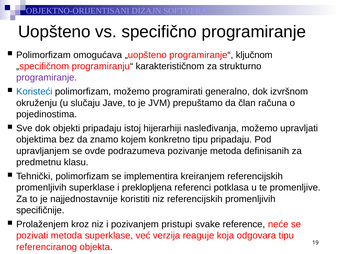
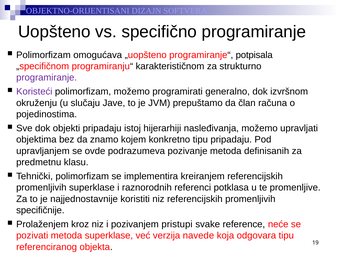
ključnom: ključnom -> potpisala (254, 55)
Koristeći colour: blue -> purple (34, 92)
preklopljena: preklopljena -> raznorodnih (147, 188)
reaguje: reaguje -> navede (198, 236)
